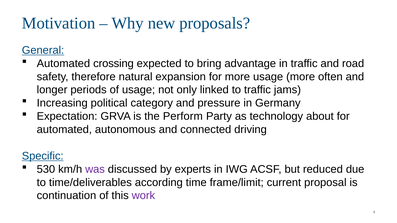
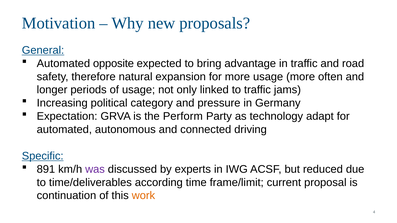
crossing: crossing -> opposite (113, 64)
about: about -> adapt (320, 116)
530: 530 -> 891 (46, 169)
work colour: purple -> orange (143, 196)
